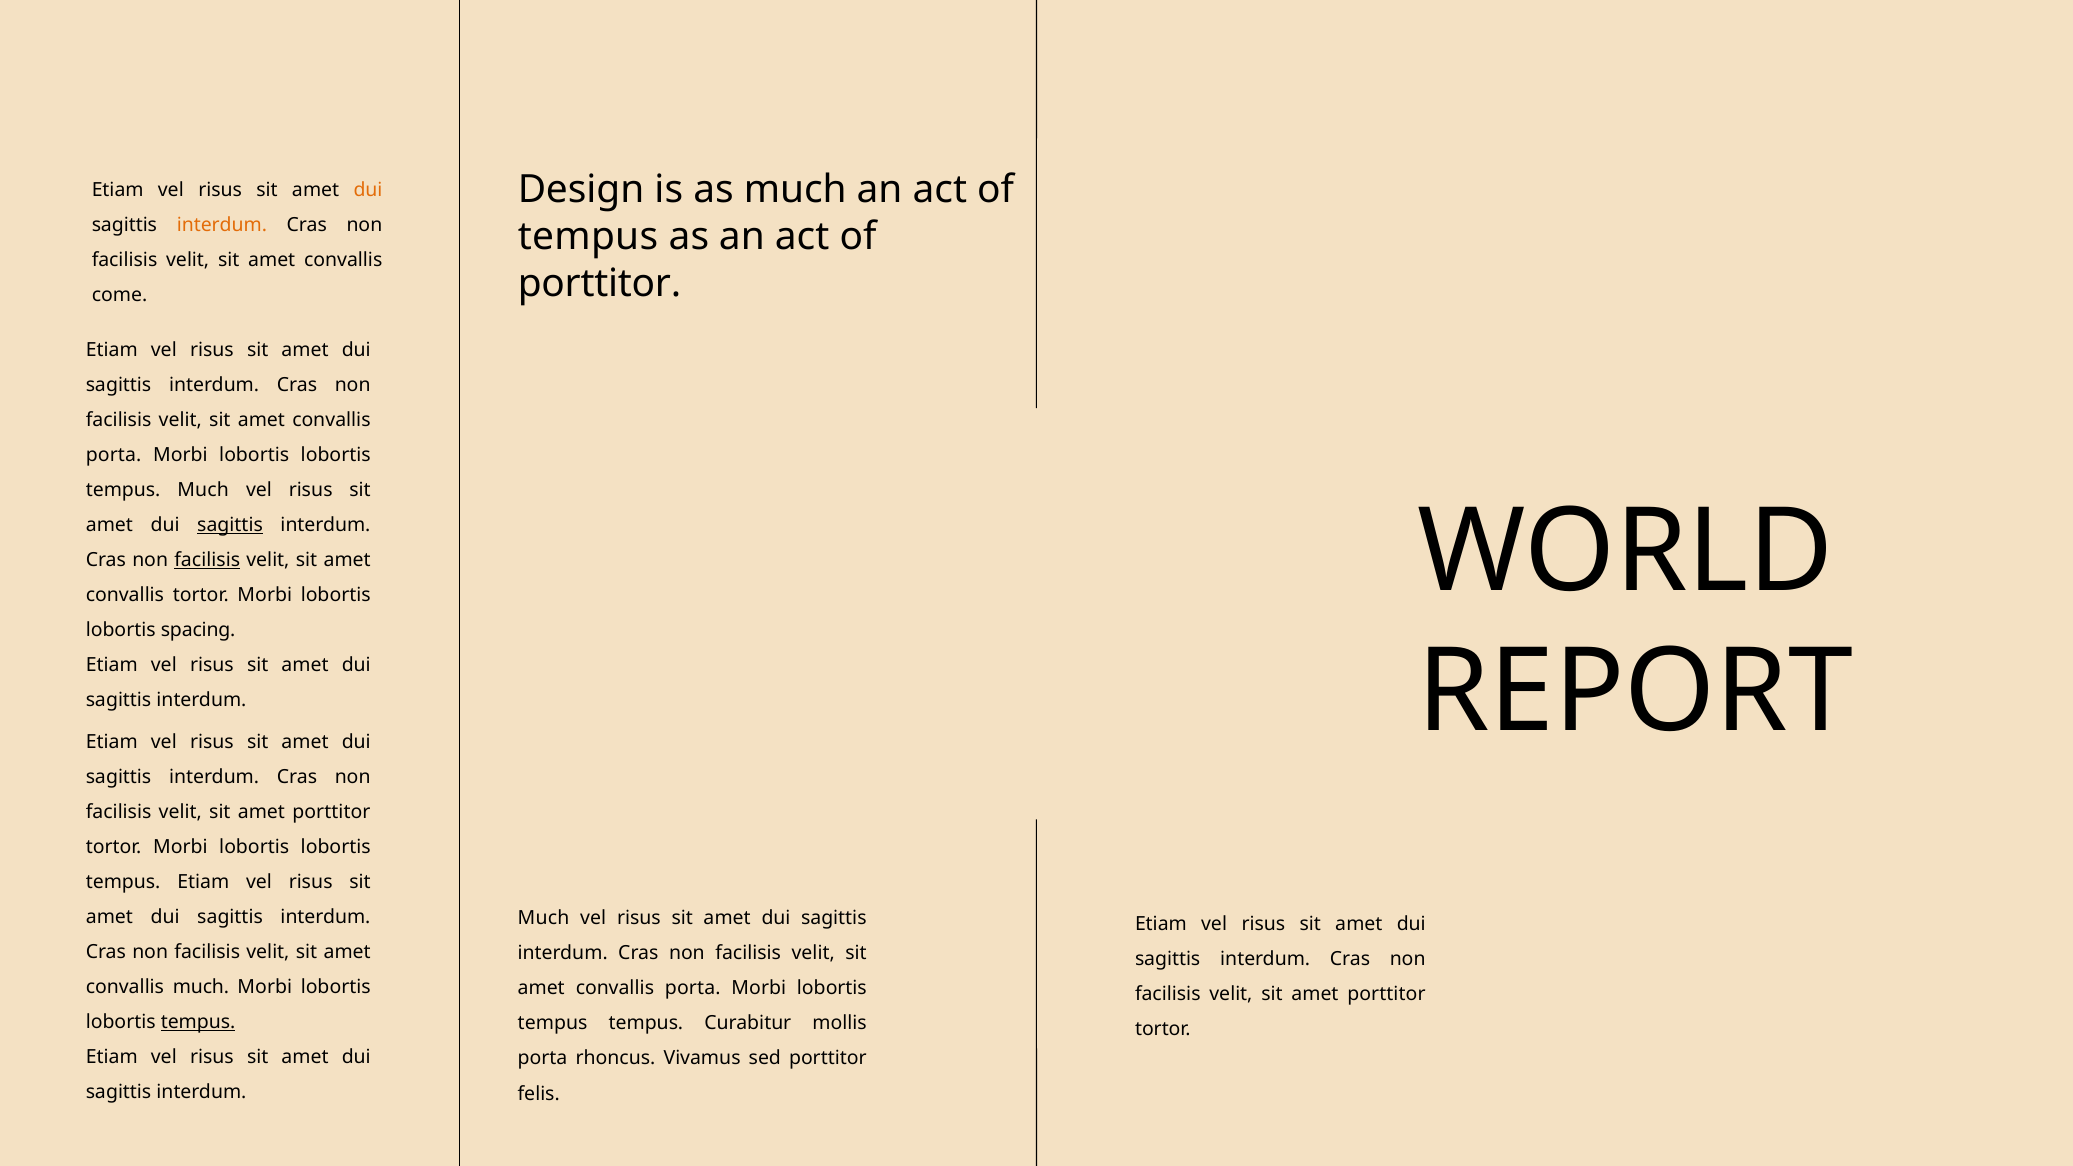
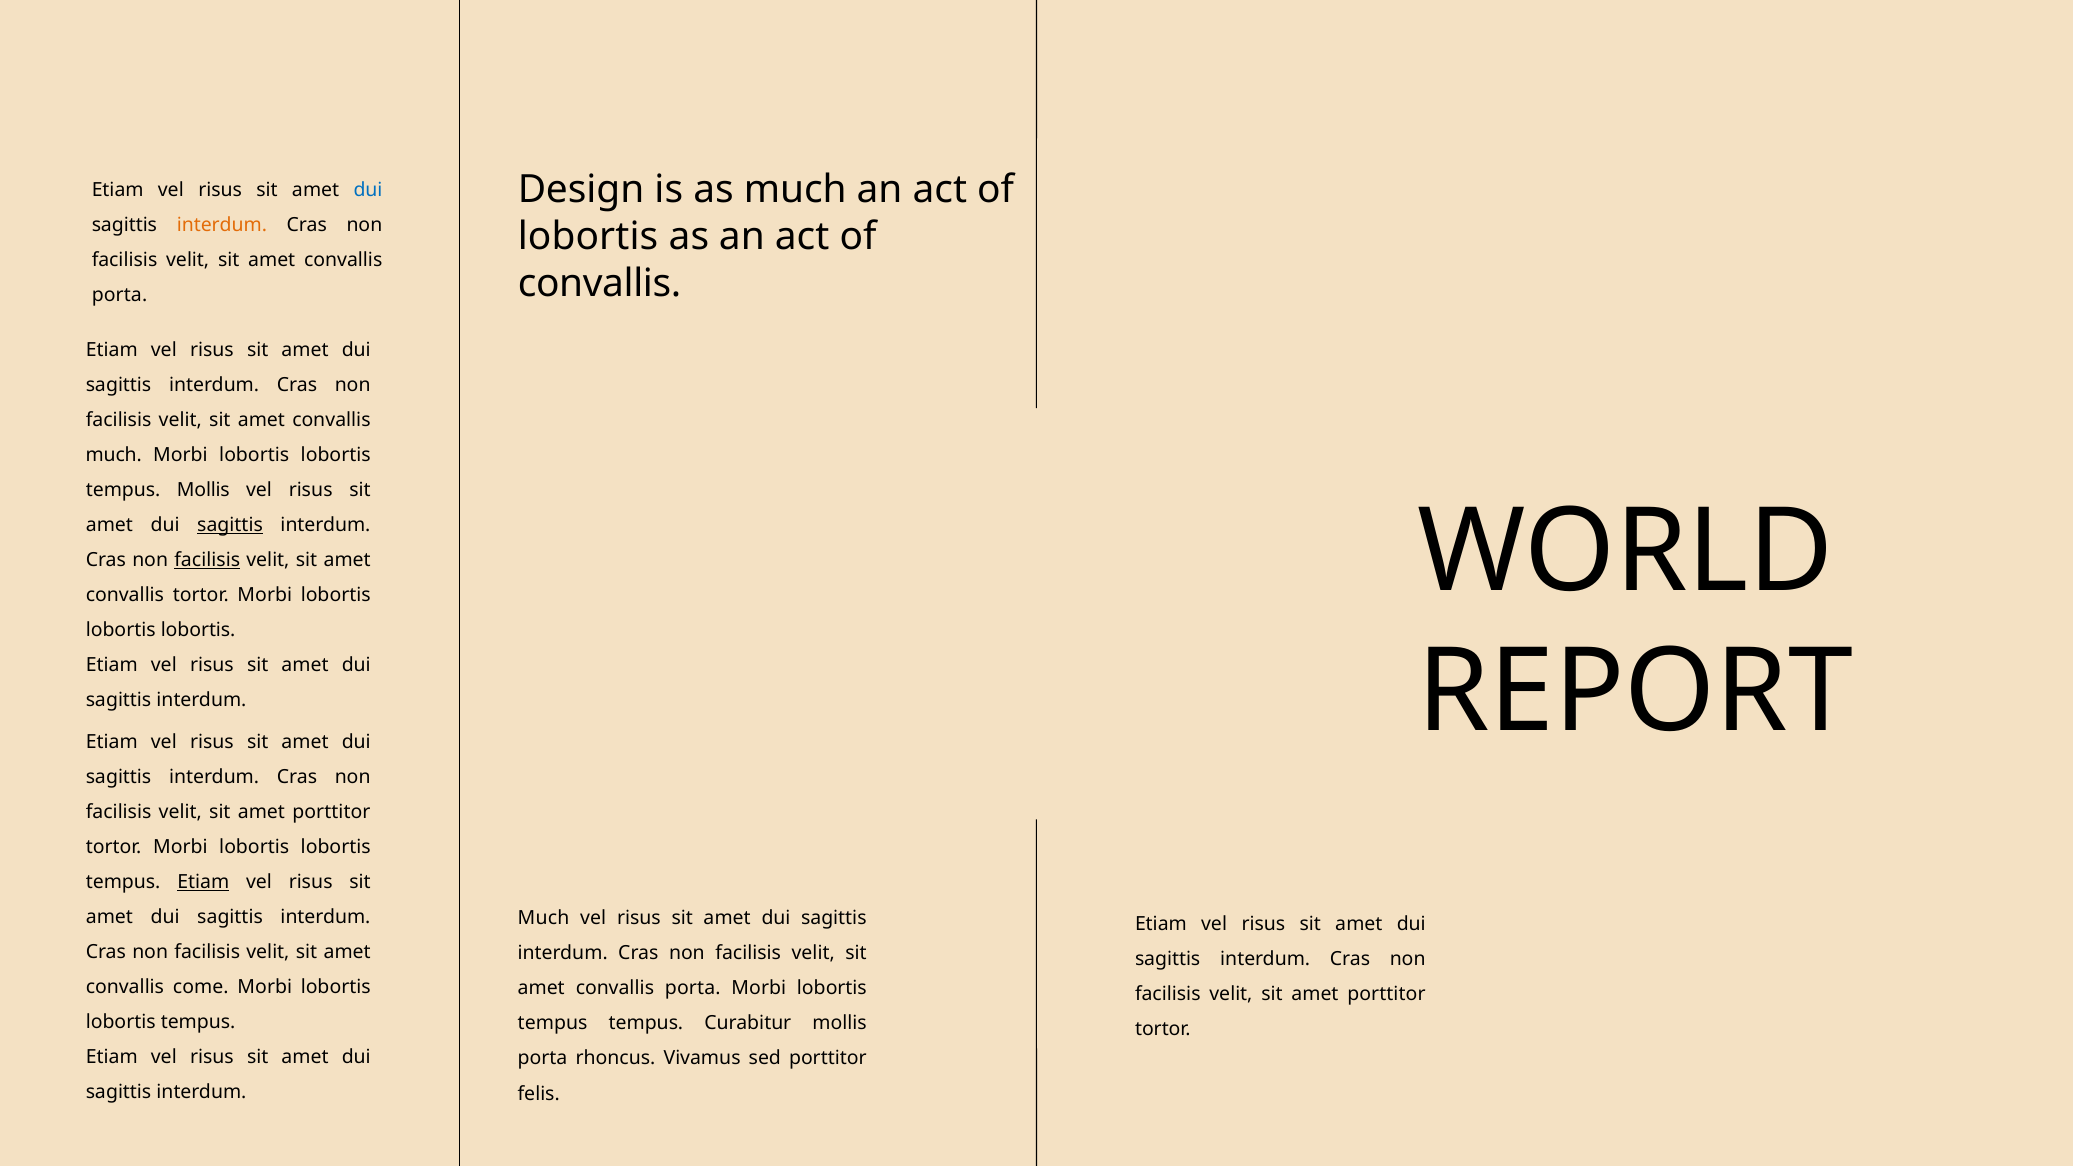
dui colour: orange -> blue (368, 190)
tempus: tempus -> lobortis (588, 237)
porttitor: porttitor -> convallis (600, 283)
come: come -> porta (119, 296)
porta: porta -> much (114, 455)
tempus Much: Much -> Mollis (203, 490)
spacing: spacing -> lobortis (198, 630)
Etiam underline: none -> present (203, 882)
convallis much: much -> come (201, 987)
tempus underline: present -> none (198, 1022)
